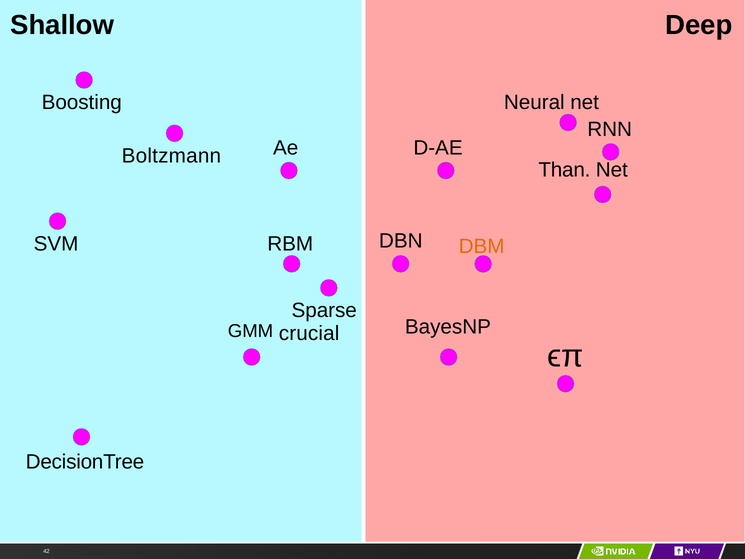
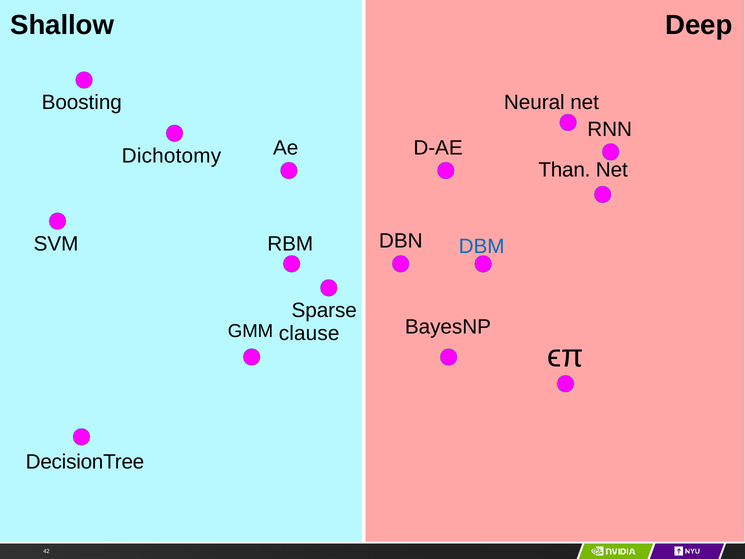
Boltzmann: Boltzmann -> Dichotomy (171, 156)
DBM colour: orange -> blue (482, 246)
crucial: crucial -> clause (309, 333)
